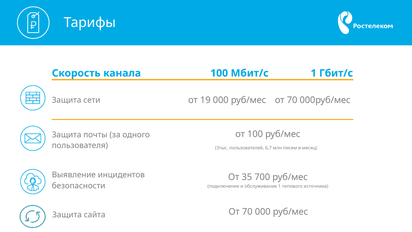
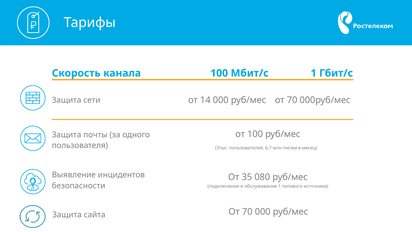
19: 19 -> 14 (205, 100)
700: 700 -> 080 (262, 177)
